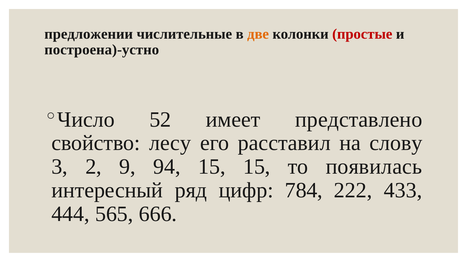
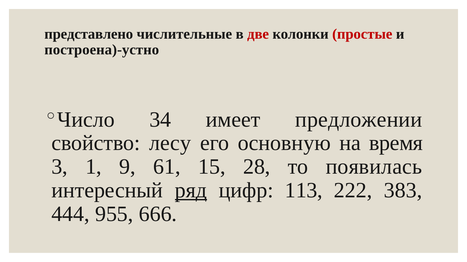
предложении: предложении -> представлено (89, 34)
две colour: orange -> red (258, 34)
52: 52 -> 34 (160, 120)
представлено: представлено -> предложении (359, 120)
расставил: расставил -> основную (284, 143)
слову: слову -> время (396, 143)
2: 2 -> 1 (94, 167)
94: 94 -> 61 (167, 167)
15 15: 15 -> 28 (257, 167)
ряд underline: none -> present (191, 191)
784: 784 -> 113 (304, 191)
433: 433 -> 383 (403, 191)
565: 565 -> 955 (114, 214)
